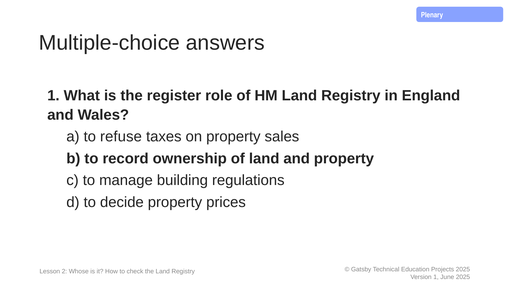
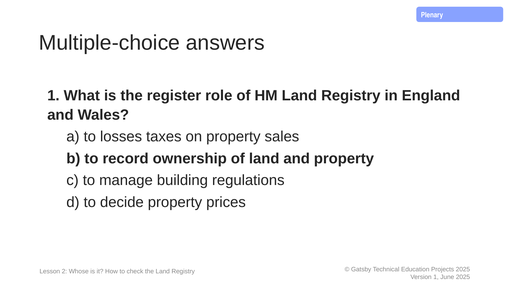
refuse: refuse -> losses (121, 137)
